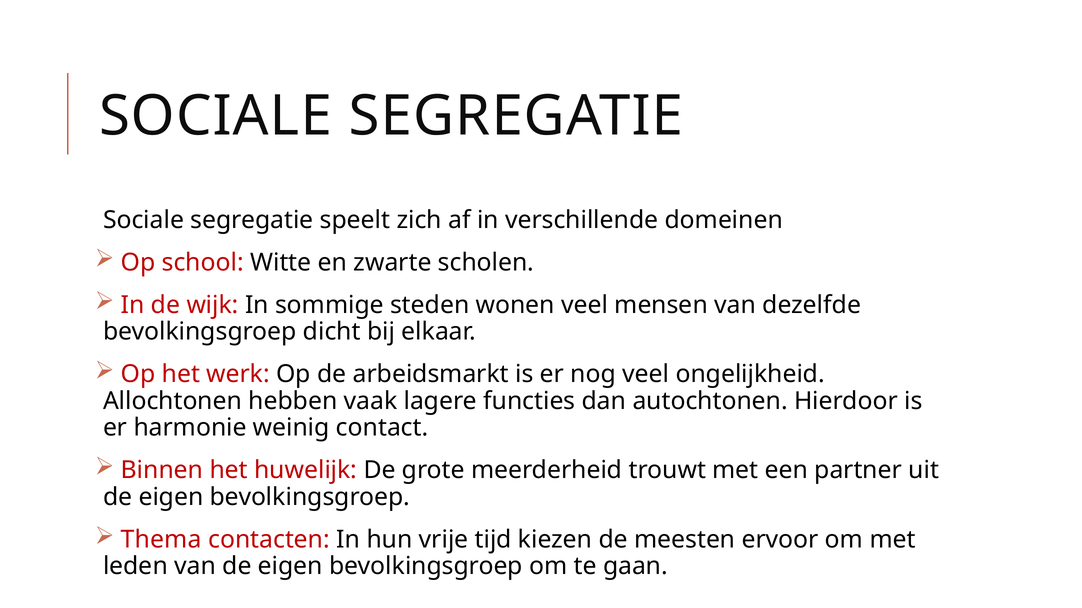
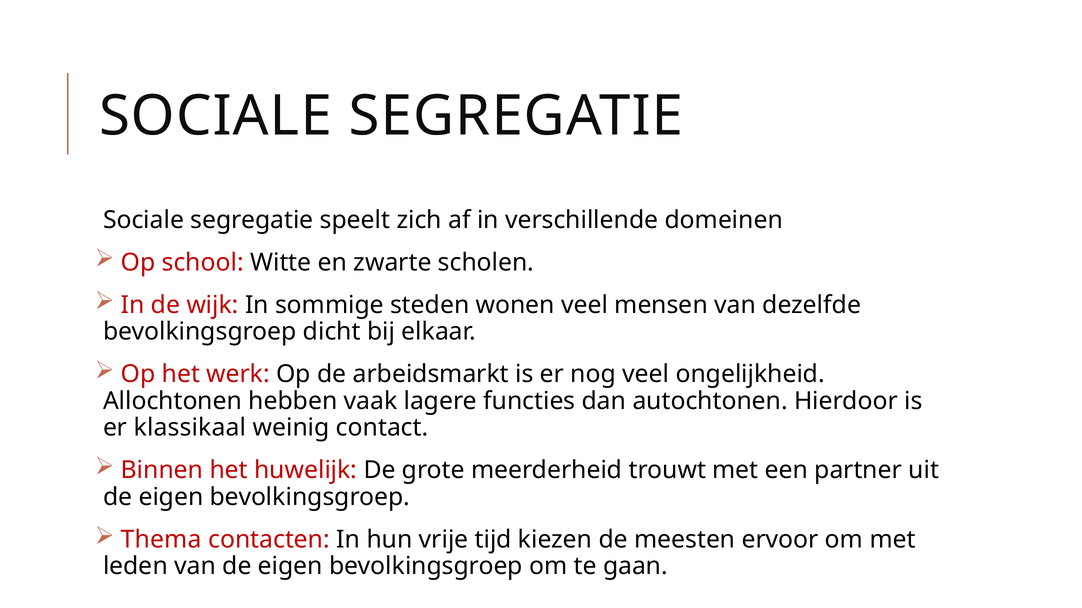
harmonie: harmonie -> klassikaal (190, 428)
